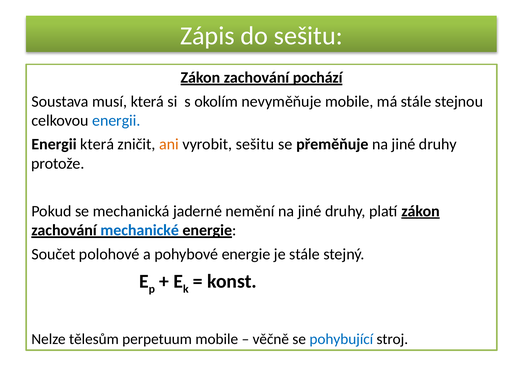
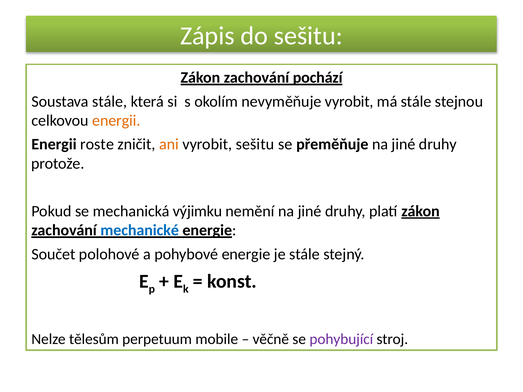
Soustava musí: musí -> stále (110, 101)
nevyměňuje mobile: mobile -> vyrobit (349, 101)
energii colour: blue -> orange (116, 121)
Energii která: která -> roste (97, 144)
jaderné: jaderné -> výjimku (198, 211)
pohybující colour: blue -> purple (341, 339)
